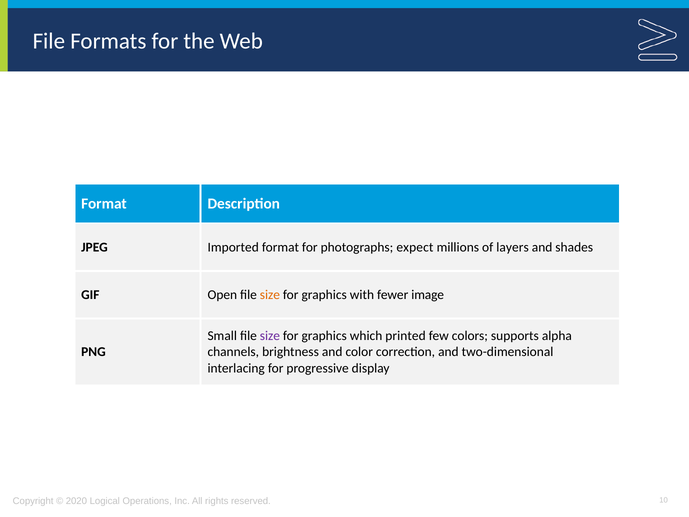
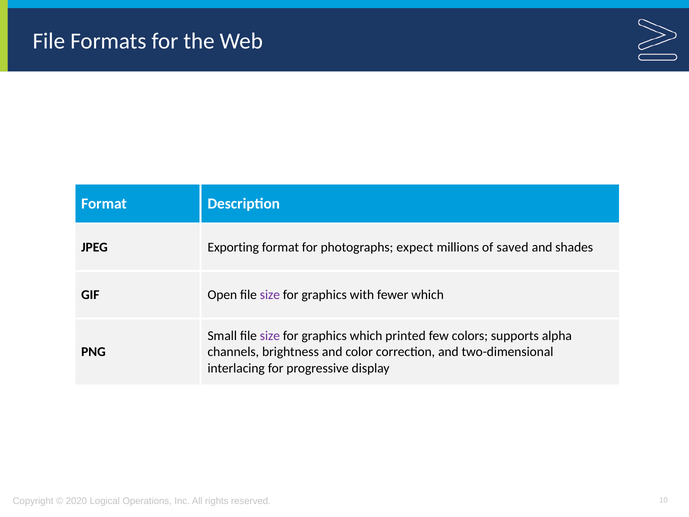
Imported: Imported -> Exporting (233, 247)
layers: layers -> saved (512, 247)
size colour: orange -> purple (270, 295)
fewer image: image -> which (428, 295)
